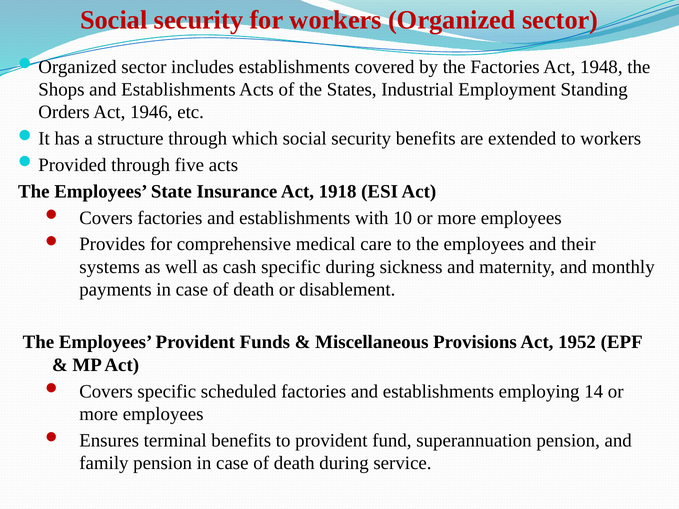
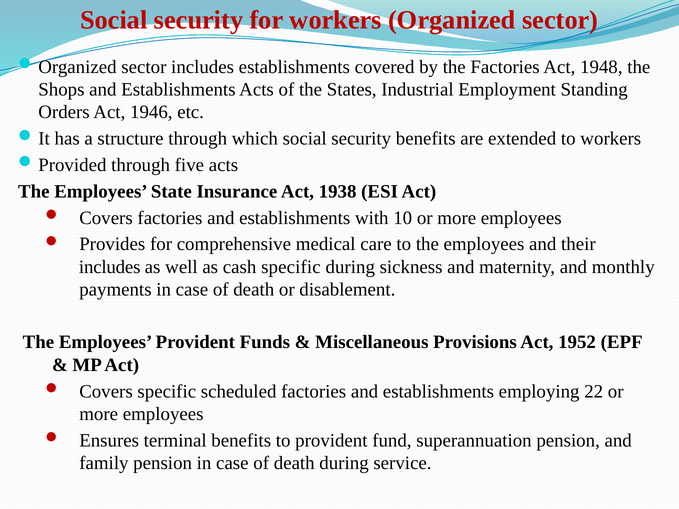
1918: 1918 -> 1938 (338, 191)
systems: systems -> includes (110, 267)
14: 14 -> 22 (594, 391)
